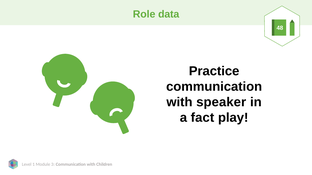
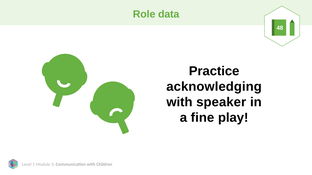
communication: communication -> acknowledging (214, 87)
fact: fact -> fine (202, 118)
